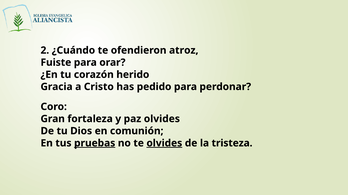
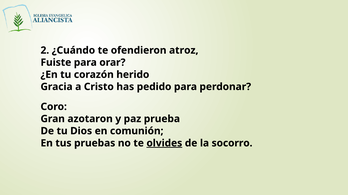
fortaleza: fortaleza -> azotaron (90, 119)
paz olvides: olvides -> prueba (162, 119)
pruebas underline: present -> none (95, 144)
tristeza: tristeza -> socorro (232, 144)
